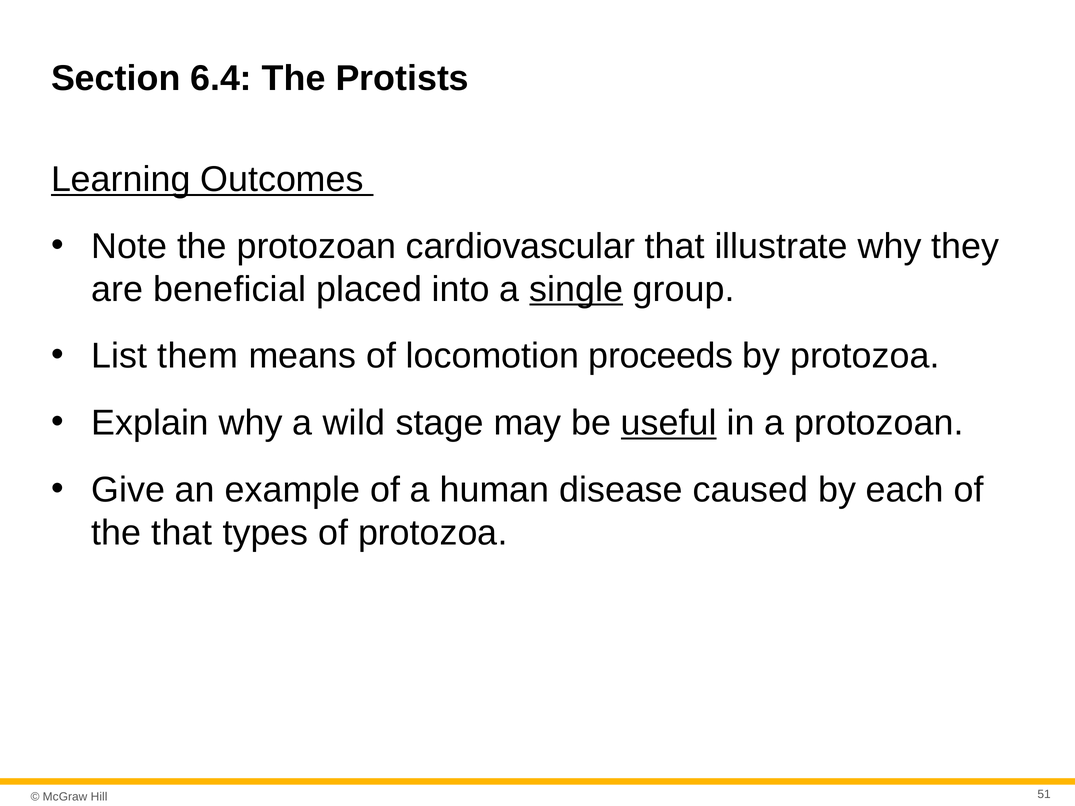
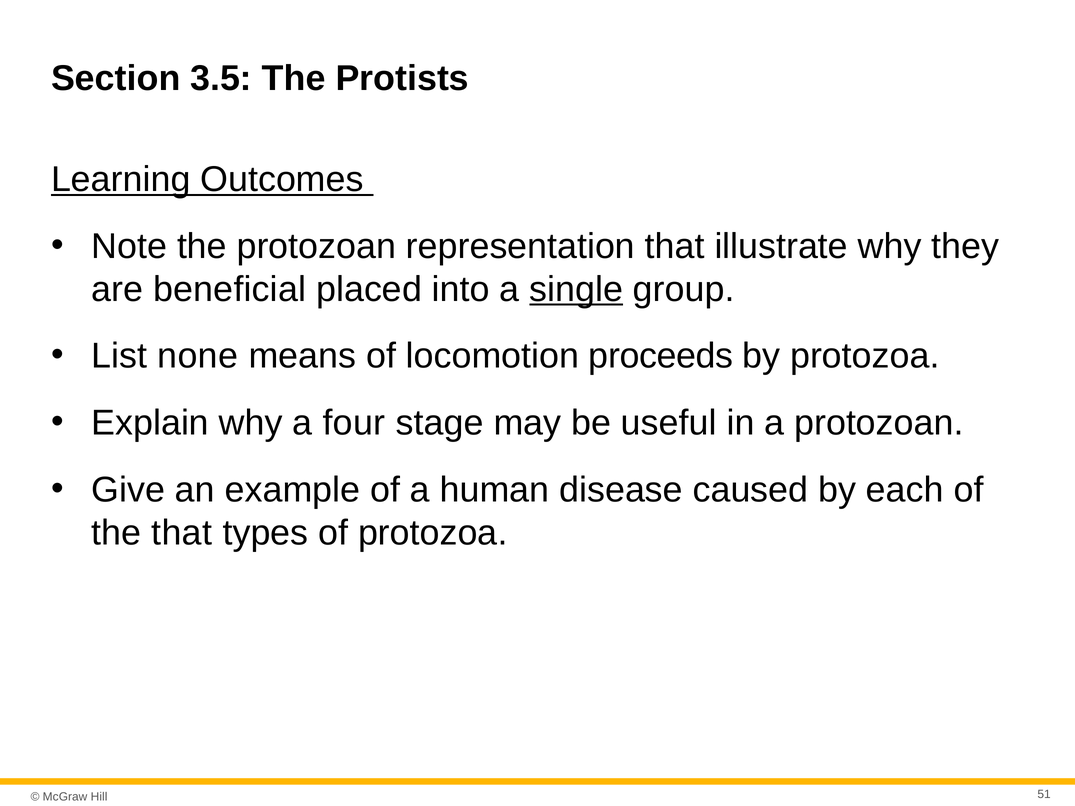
6.4: 6.4 -> 3.5 (221, 78)
cardiovascular: cardiovascular -> representation (520, 246)
them: them -> none (198, 356)
wild: wild -> four (354, 423)
useful underline: present -> none (669, 423)
